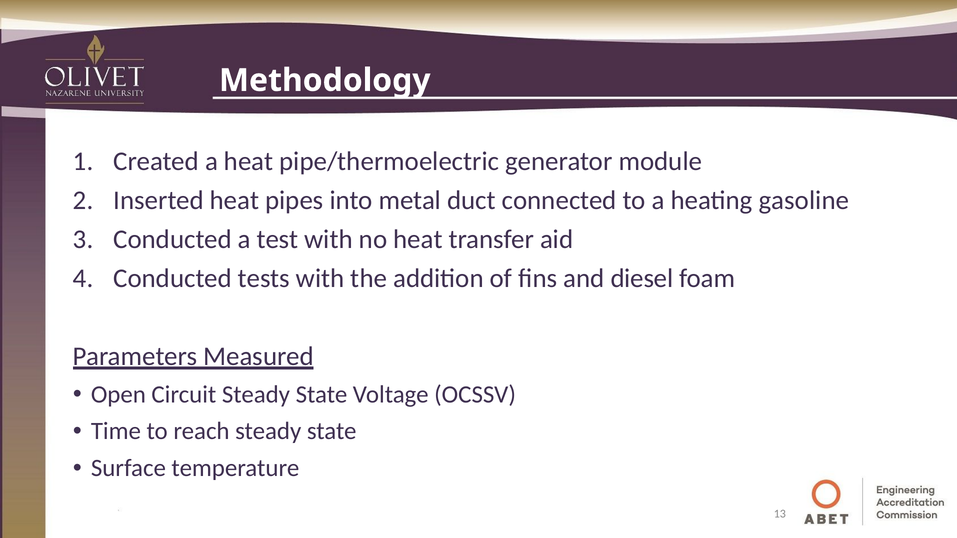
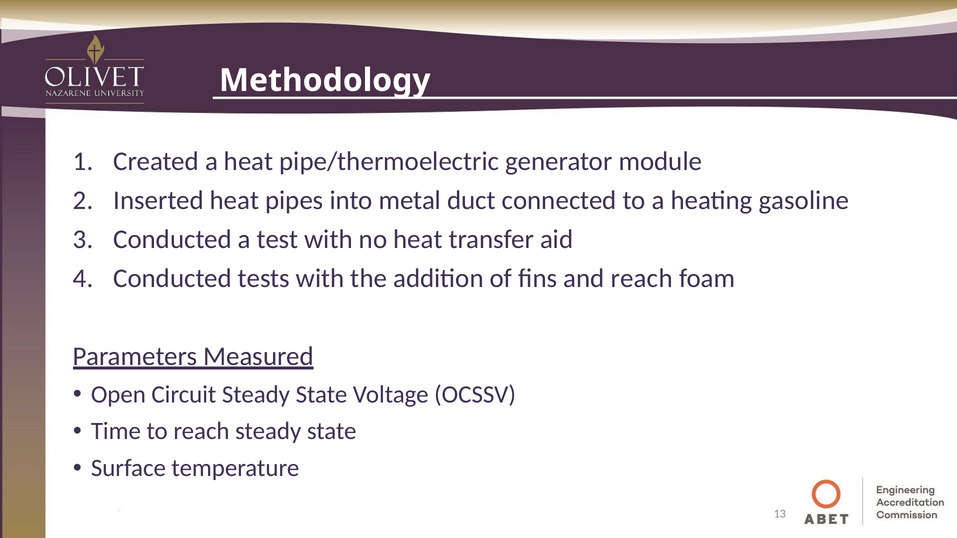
and diesel: diesel -> reach (642, 279)
